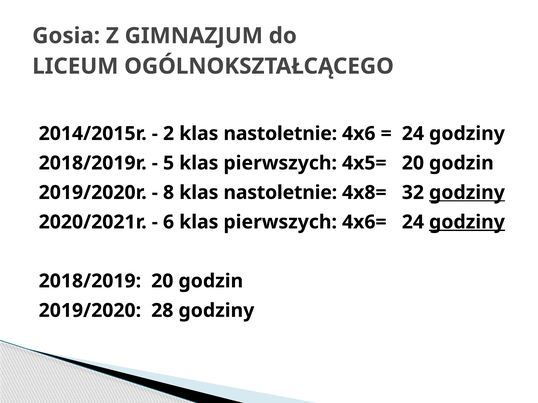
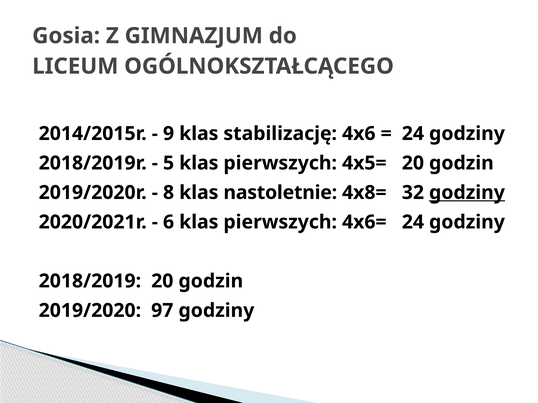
2: 2 -> 9 (169, 134)
nastoletnie: nastoletnie -> stabilizację (280, 134)
godziny underline: present -> none (467, 222)
28: 28 -> 97 (162, 311)
